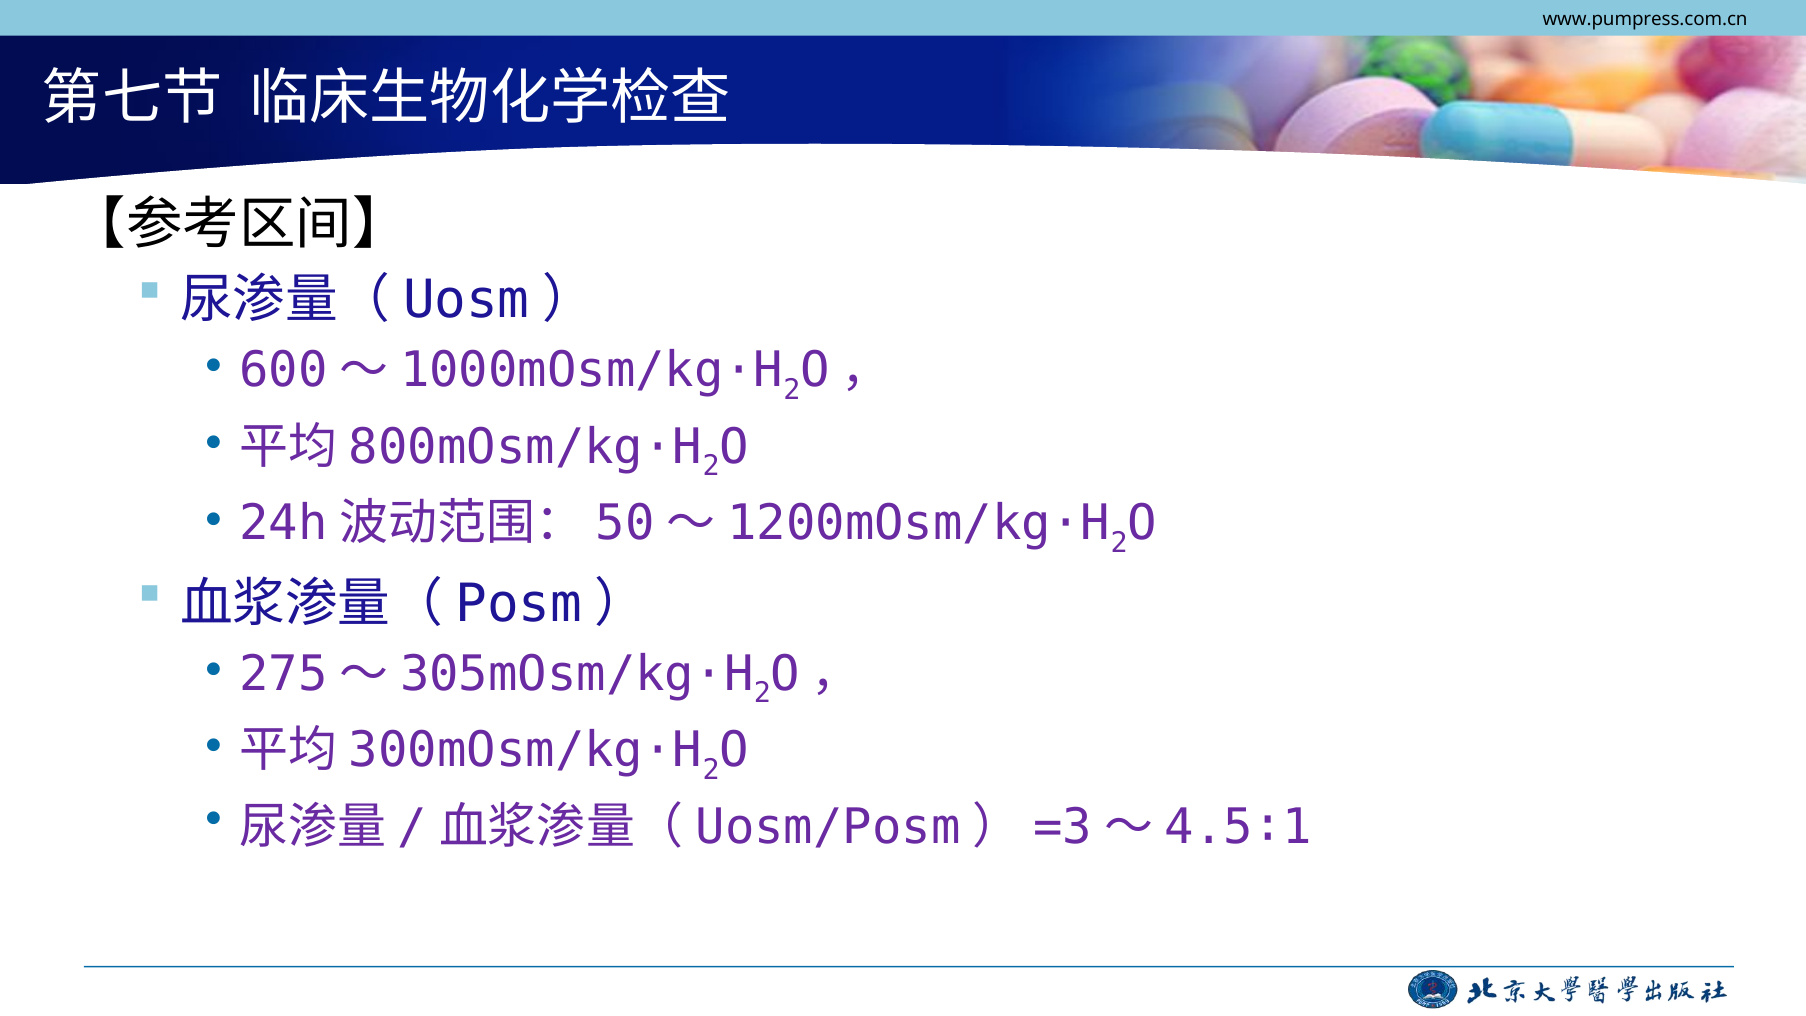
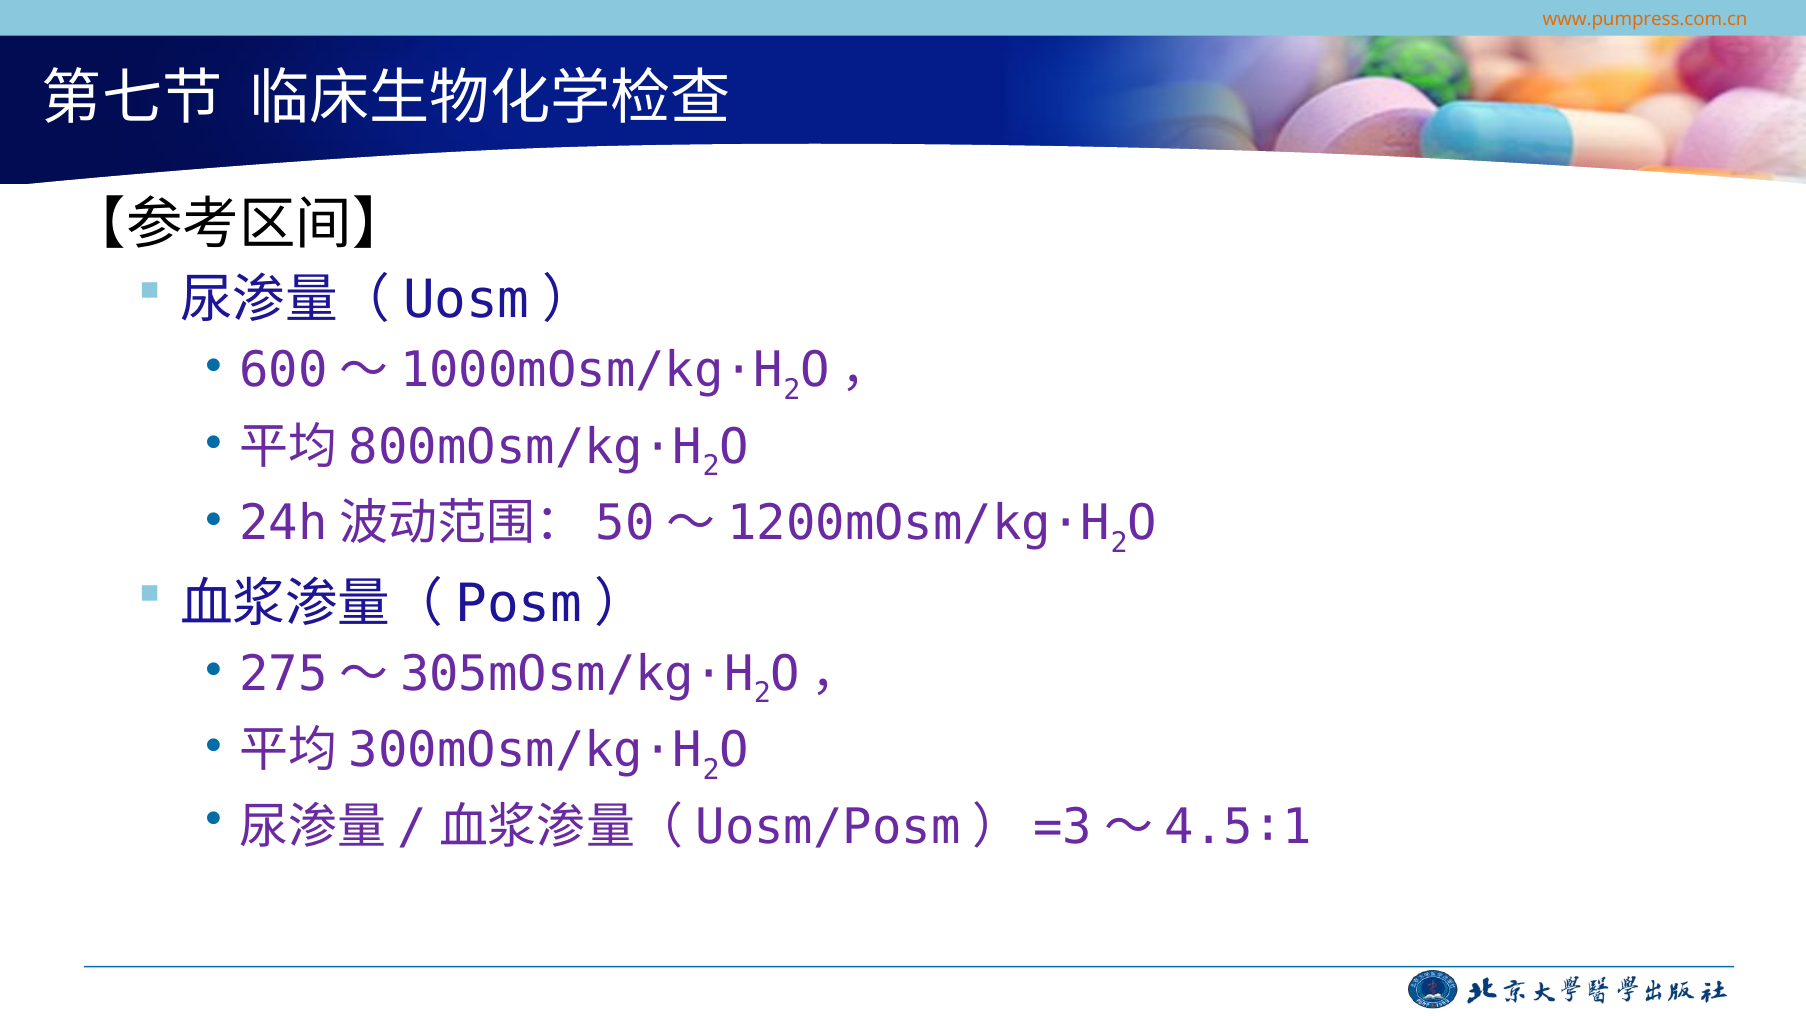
www.pumpress.com.cn colour: black -> orange (1645, 19)
